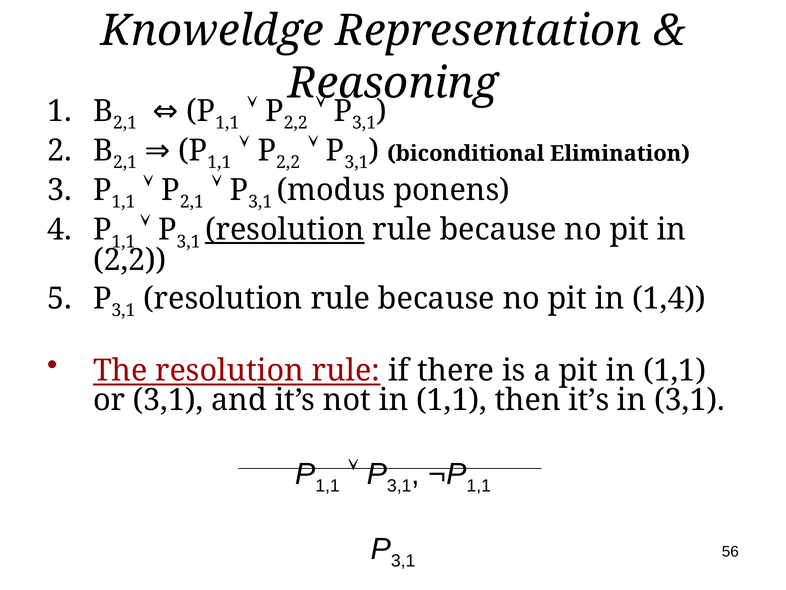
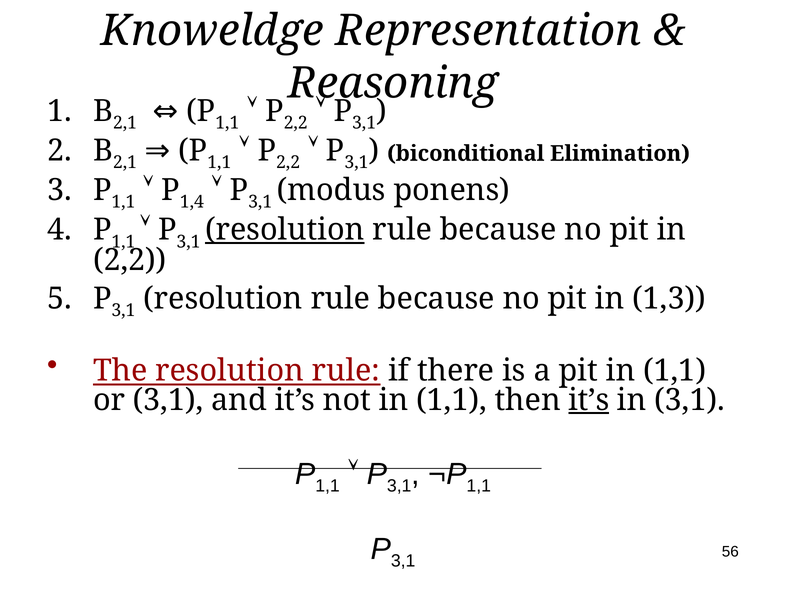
2,1: 2,1 -> 1,4 (192, 202)
1,4: 1,4 -> 1,3 (669, 298)
it’s underline: none -> present (589, 400)
